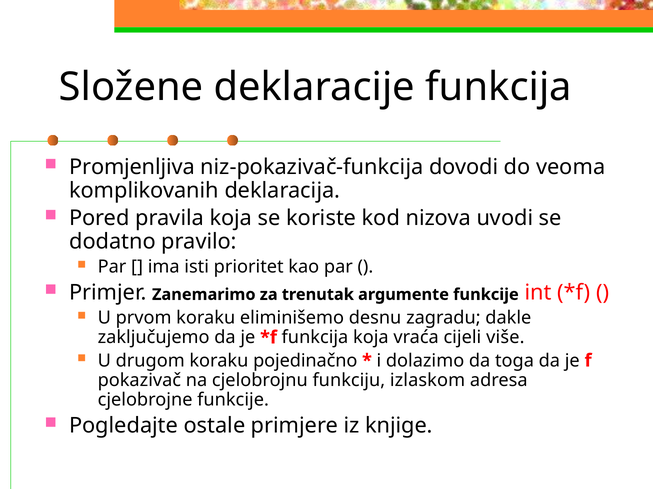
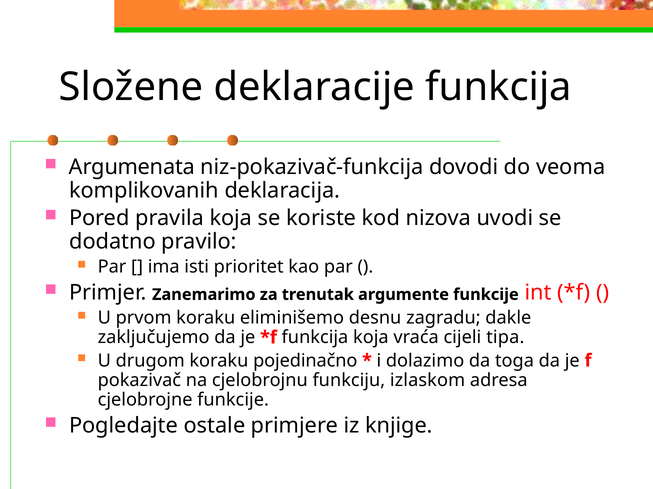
Promjenljiva: Promjenljiva -> Argumenata (132, 167)
više: više -> tipa (505, 338)
